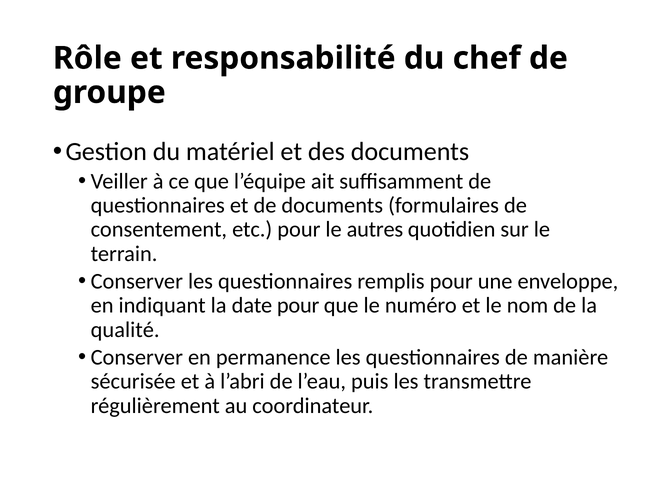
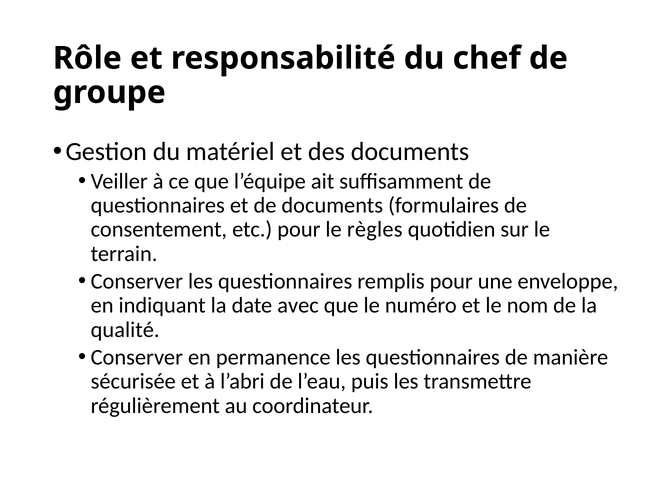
autres: autres -> règles (375, 230)
date pour: pour -> avec (298, 306)
